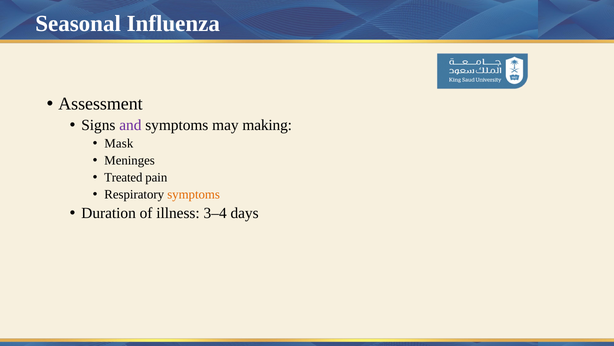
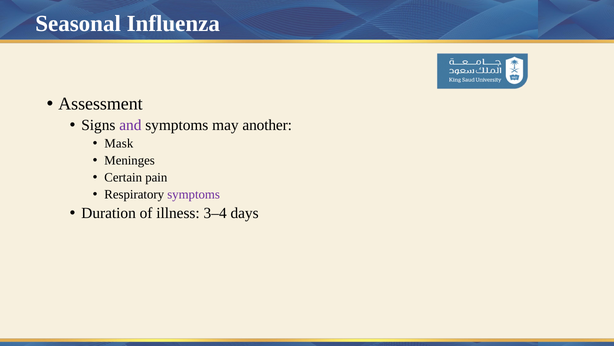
making: making -> another (267, 125)
Treated: Treated -> Certain (123, 177)
symptoms colour: orange -> purple (194, 194)
